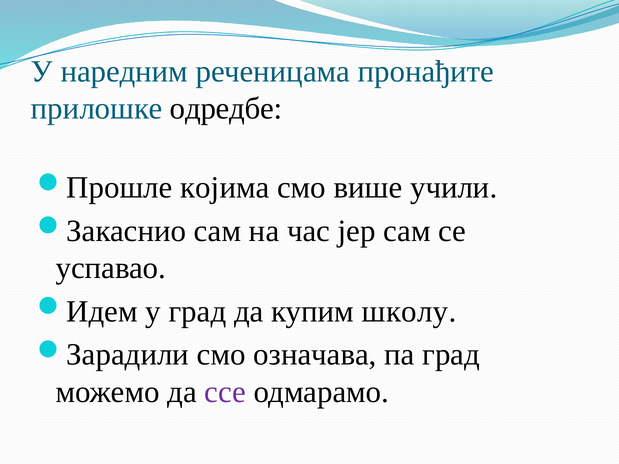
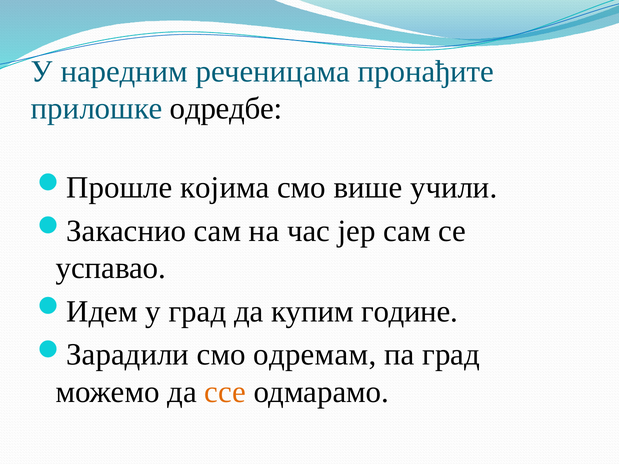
школу: школу -> године (410, 312)
означава: означава -> одремам (315, 355)
ссе colour: purple -> orange (225, 392)
